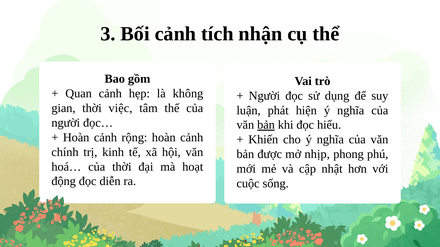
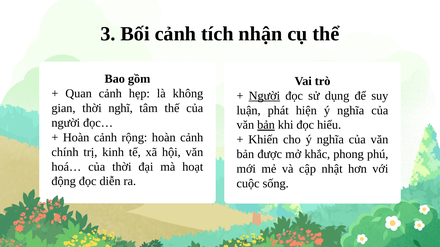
Người underline: none -> present (264, 96)
việc: việc -> nghĩ (121, 108)
nhịp: nhịp -> khắc (317, 155)
